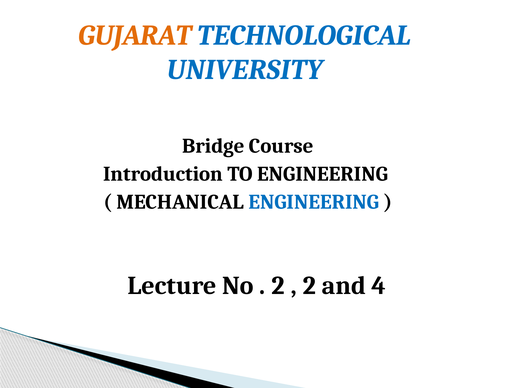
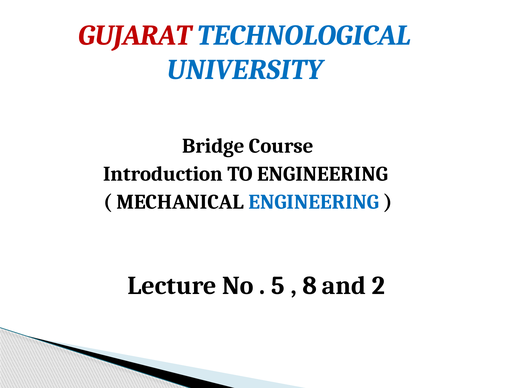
GUJARAT colour: orange -> red (135, 35)
2: 2 -> 5 (278, 286)
2: 2 -> 8 (310, 286)
4: 4 -> 2 (378, 286)
